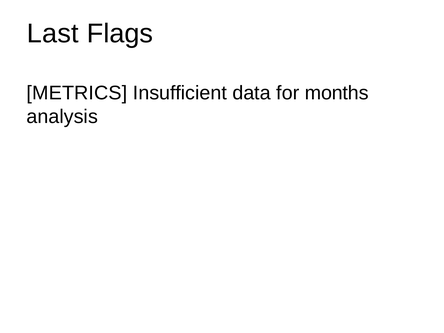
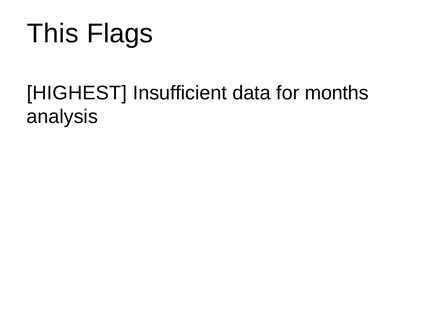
Last: Last -> This (53, 34)
METRICS: METRICS -> HIGHEST (77, 93)
